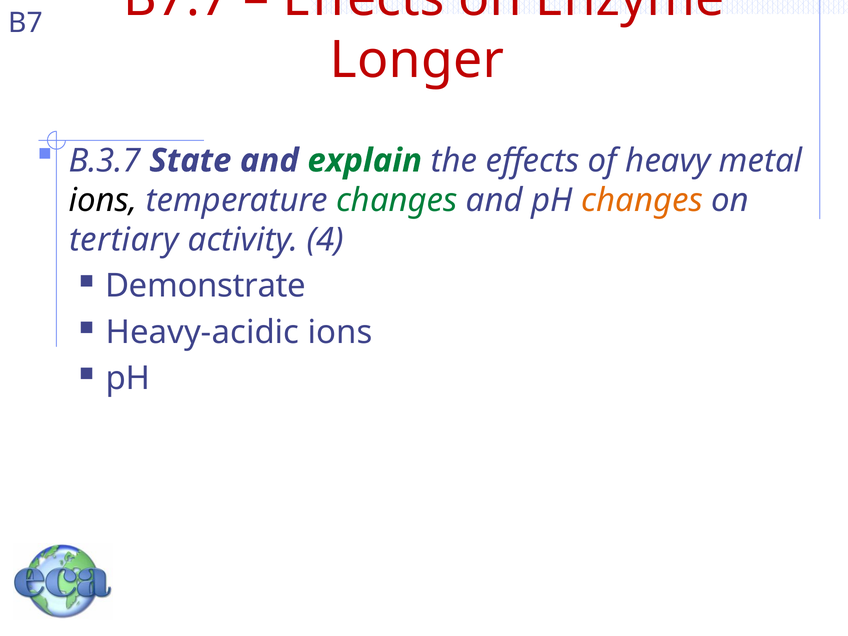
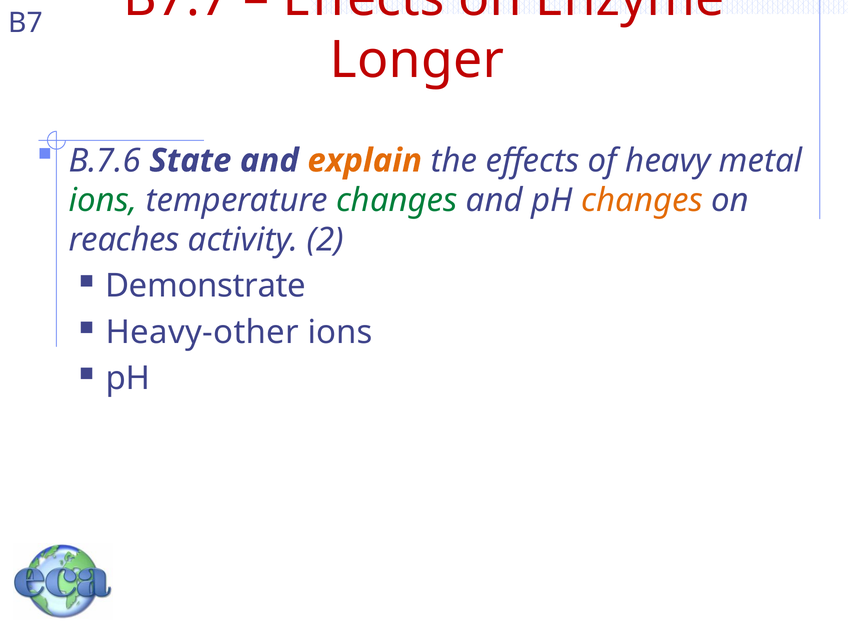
B.3.7: B.3.7 -> B.7.6 (105, 161)
explain colour: green -> orange (365, 161)
ions colour: black -> green (103, 200)
tertiary: tertiary -> reaches (124, 240)
4: 4 -> 2 (325, 240)
Heavy-acidic: Heavy-acidic -> Heavy-other (202, 332)
